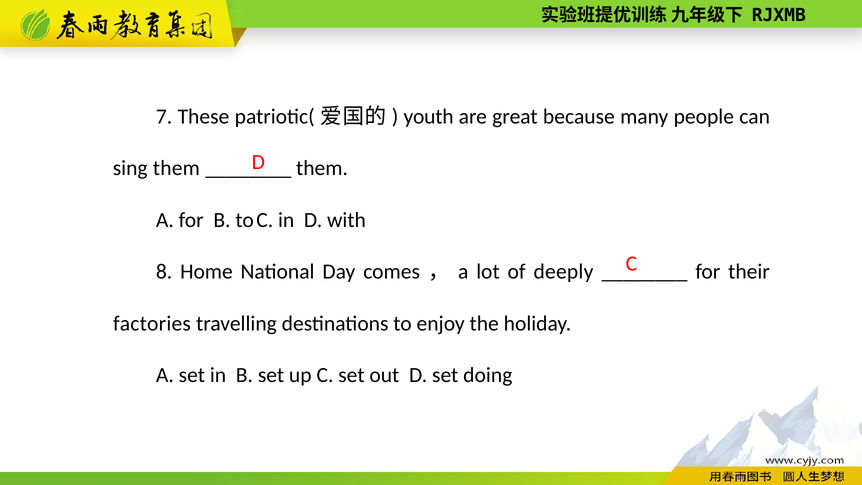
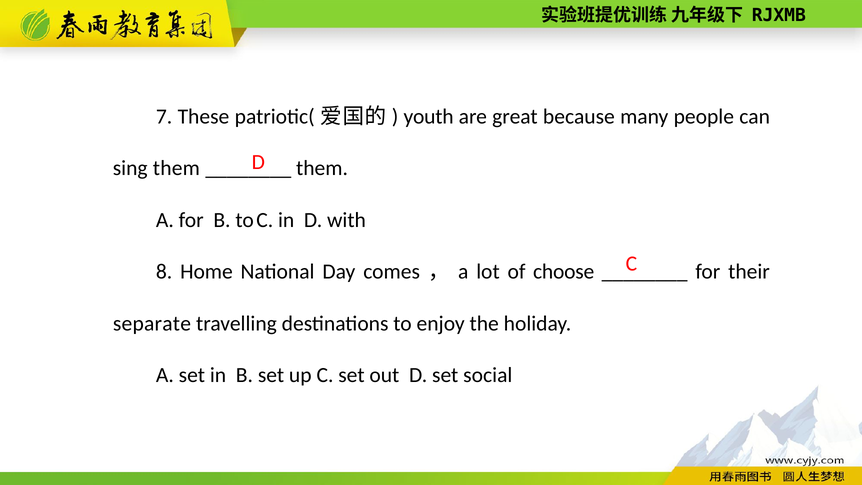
deeply: deeply -> choose (564, 272)
factories: factories -> separate (152, 323)
doing: doing -> social (488, 375)
